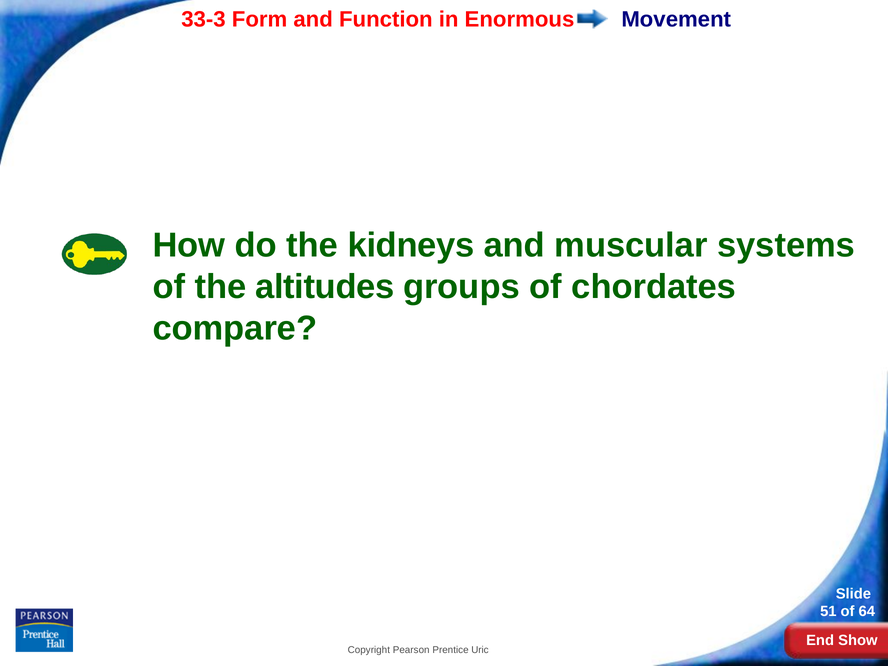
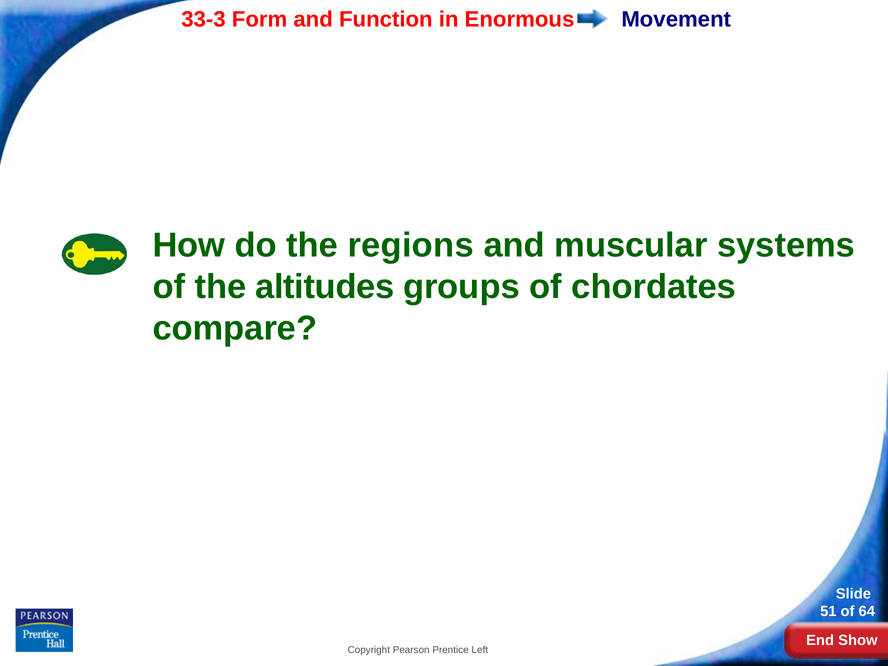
kidneys: kidneys -> regions (411, 245)
Uric: Uric -> Left (480, 650)
